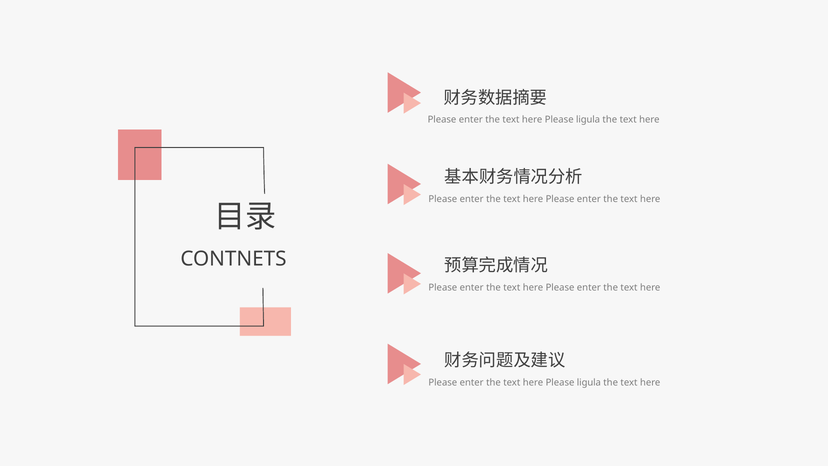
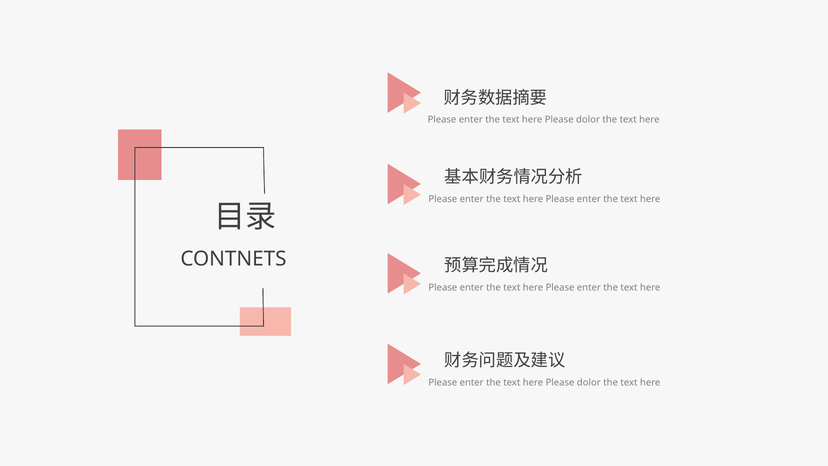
ligula: ligula -> dolor (588, 120)
ligula: ligula -> dolor (589, 382)
